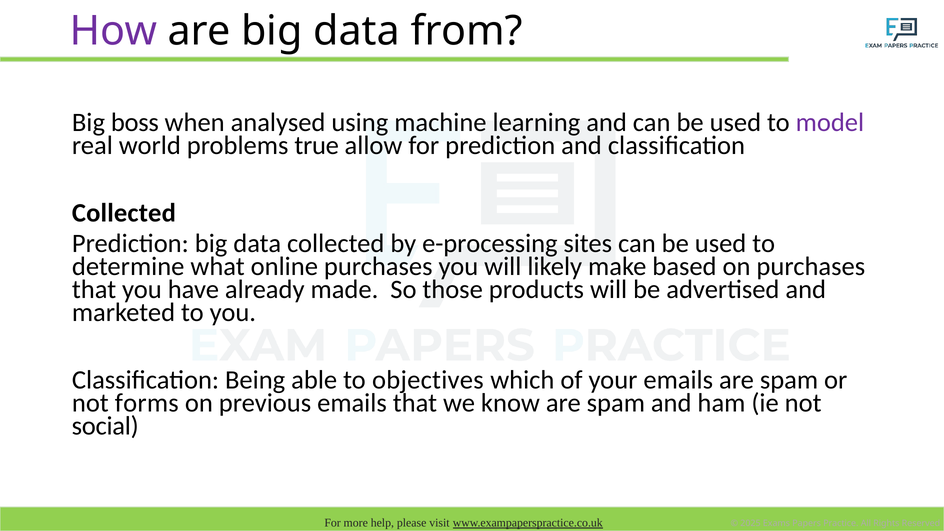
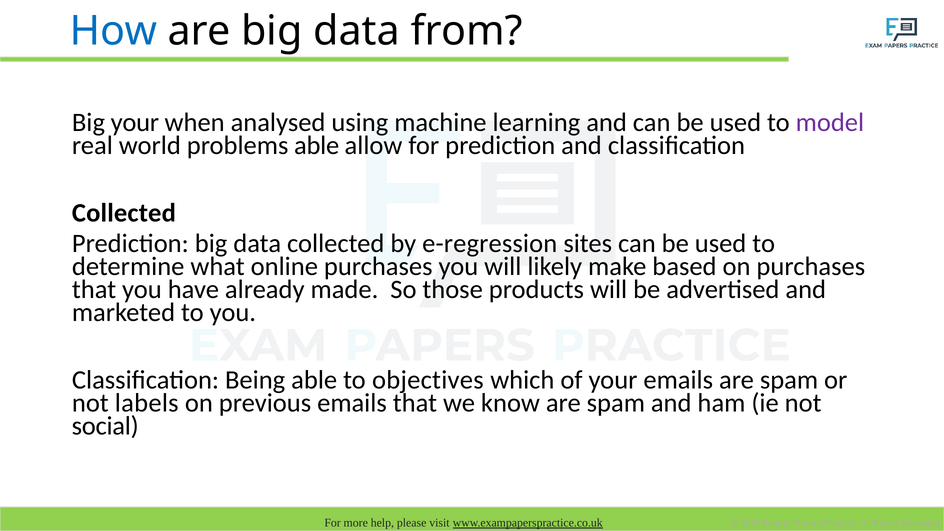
How colour: purple -> blue (113, 31)
Big boss: boss -> your (135, 122)
problems true: true -> able (317, 145)
e-processing: e-processing -> e-regression (490, 244)
forms: forms -> labels (147, 403)
